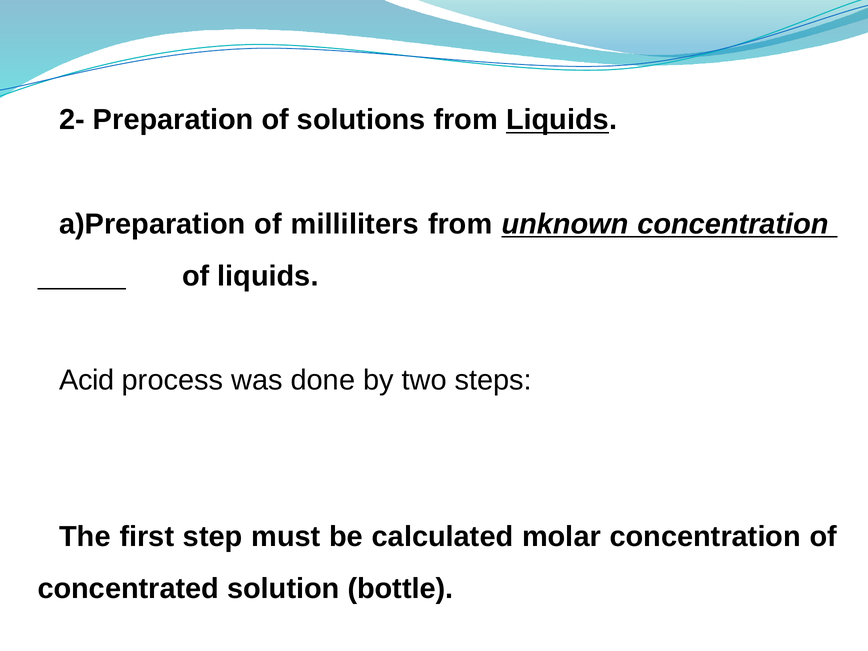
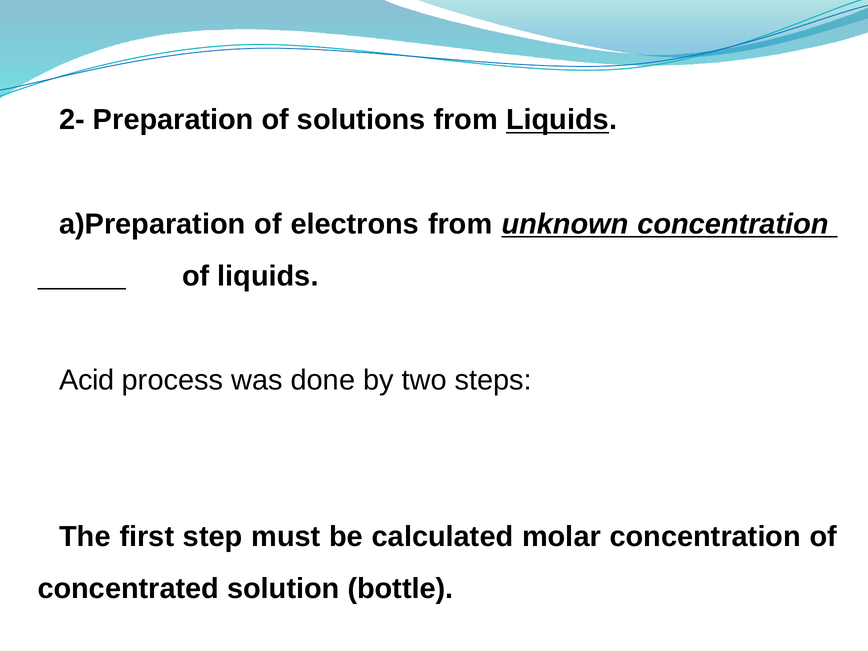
milliliters: milliliters -> electrons (355, 224)
